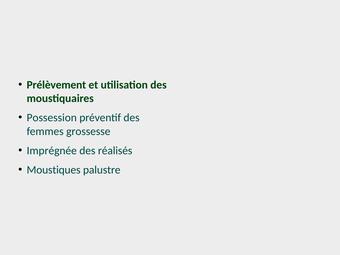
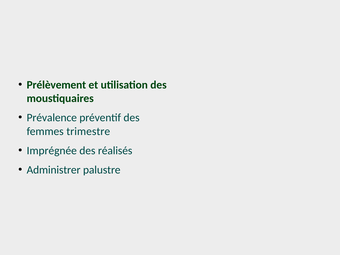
Possession: Possession -> Prévalence (52, 118)
grossesse: grossesse -> trimestre (88, 131)
Moustiques: Moustiques -> Administrer (54, 170)
